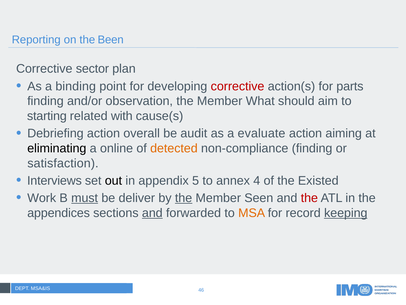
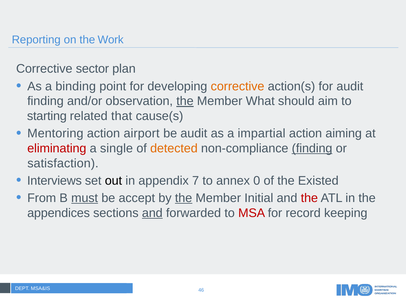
Been: Been -> Work (111, 40)
corrective colour: red -> orange (238, 86)
for parts: parts -> audit (350, 86)
the underline: none -> present (185, 101)
with: with -> that (122, 116)
Debriefing: Debriefing -> Mentoring (55, 133)
overall: overall -> airport (142, 133)
evaluate: evaluate -> impartial (262, 133)
eliminating colour: black -> red (57, 148)
online: online -> single (116, 148)
finding underline: none -> present (312, 148)
5: 5 -> 7 (196, 180)
4: 4 -> 0 (257, 180)
Work: Work -> From (42, 198)
deliver: deliver -> accept (137, 198)
Seen: Seen -> Initial (259, 198)
MSA colour: orange -> red (252, 213)
keeping underline: present -> none (346, 213)
